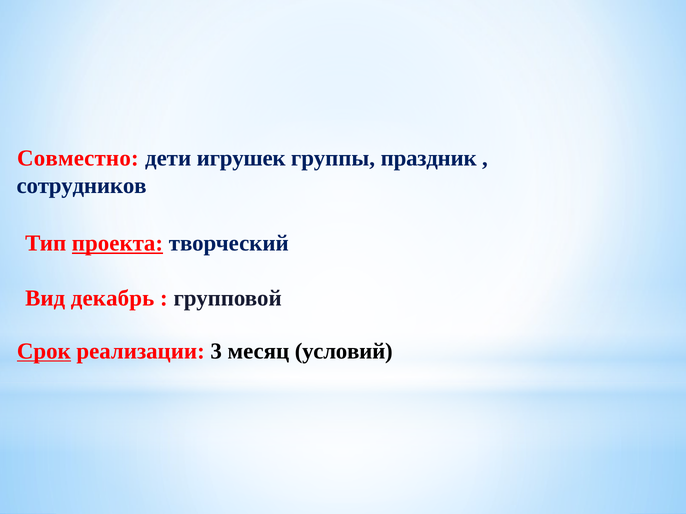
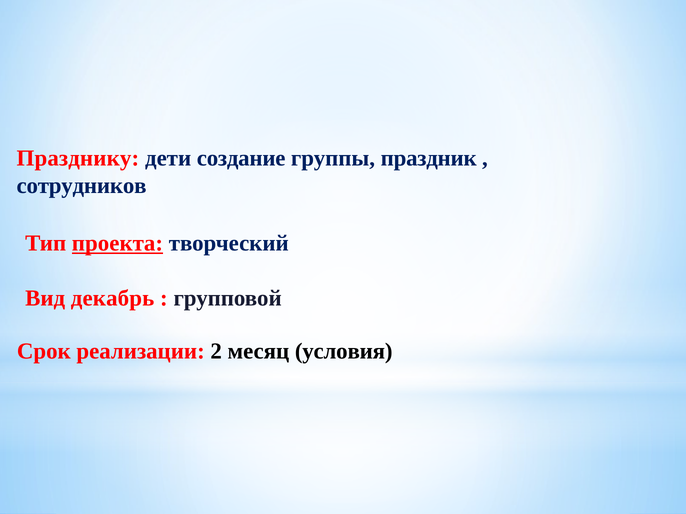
Совместно: Совместно -> Празднику (78, 158)
игрушек: игрушек -> создание (241, 158)
Срок underline: present -> none (44, 352)
3: 3 -> 2 (216, 352)
условий: условий -> условия (344, 352)
